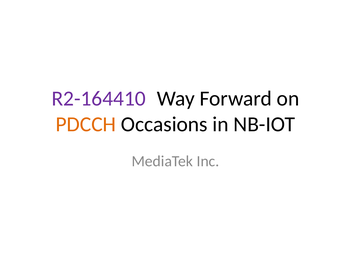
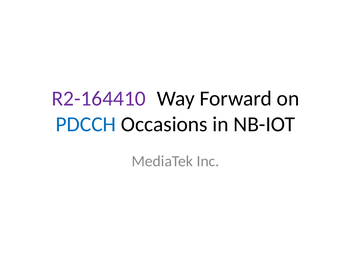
PDCCH colour: orange -> blue (86, 124)
